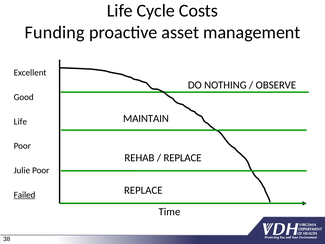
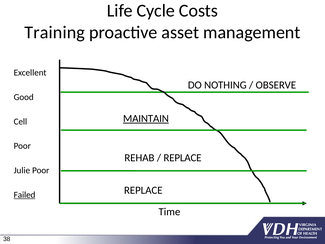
Funding: Funding -> Training (55, 32)
MAINTAIN underline: none -> present (146, 118)
Life: Life -> Cell (20, 121)
